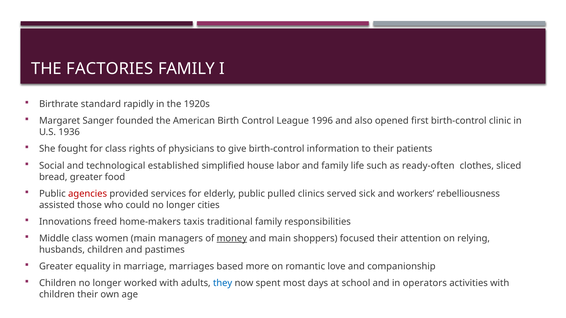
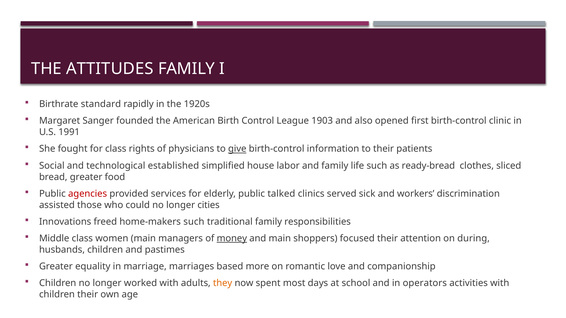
FACTORIES: FACTORIES -> ATTITUDES (110, 69)
1996: 1996 -> 1903 (322, 121)
1936: 1936 -> 1991 (69, 132)
give underline: none -> present (237, 149)
ready-often: ready-often -> ready-bread (428, 166)
pulled: pulled -> talked (281, 194)
rebelliousness: rebelliousness -> discrimination (468, 194)
home-makers taxis: taxis -> such (194, 222)
relying: relying -> during (474, 239)
they colour: blue -> orange (223, 283)
